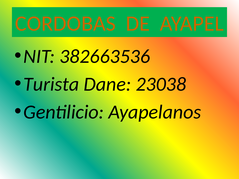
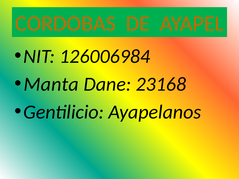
382663536: 382663536 -> 126006984 (105, 56)
Turista: Turista -> Manta (51, 84)
23038: 23038 -> 23168 (161, 84)
